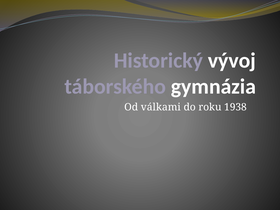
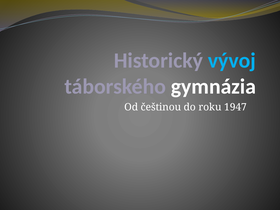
vývoj colour: white -> light blue (232, 60)
válkami: válkami -> češtinou (161, 107)
1938: 1938 -> 1947 (235, 107)
